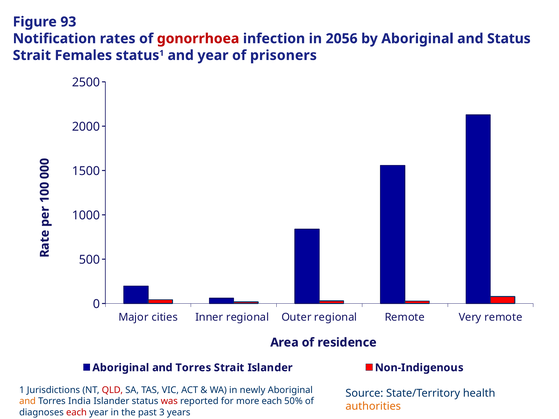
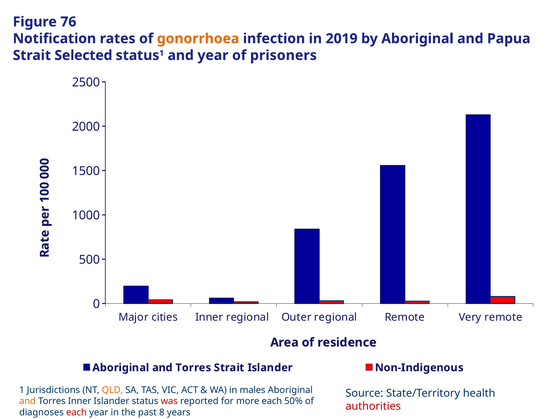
93: 93 -> 76 (68, 22)
gonorrhoea colour: red -> orange (198, 39)
2056: 2056 -> 2019 (342, 39)
and Status: Status -> Papua (509, 39)
Females: Females -> Selected (83, 55)
QLD colour: red -> orange (112, 390)
newly: newly -> males (253, 390)
Torres India: India -> Inner (80, 401)
authorities colour: orange -> red (373, 406)
3: 3 -> 8 (162, 413)
